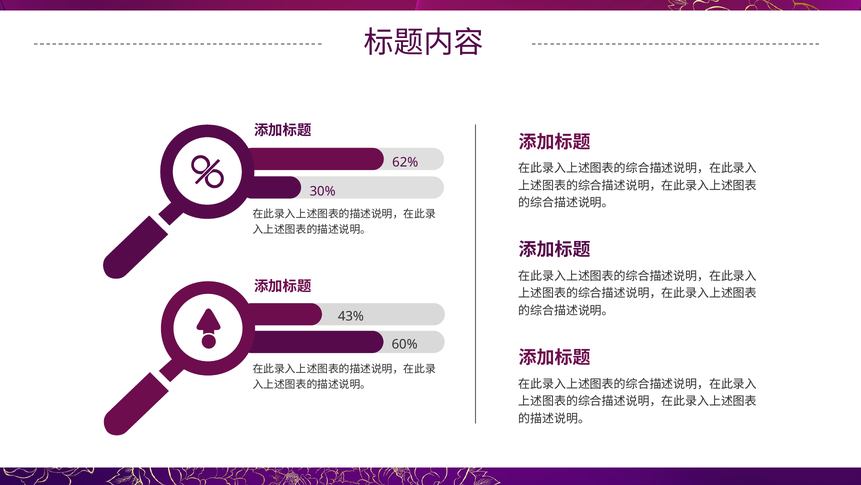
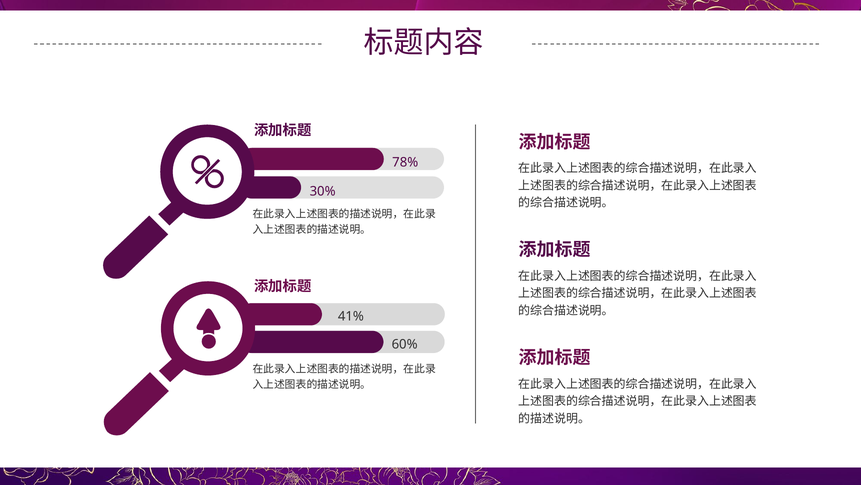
62%: 62% -> 78% (405, 162)
43%: 43% -> 41% (351, 316)
